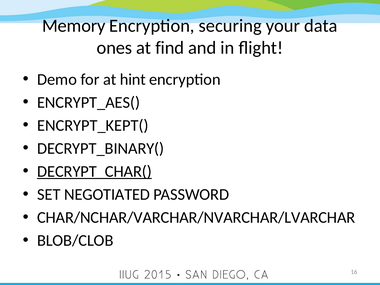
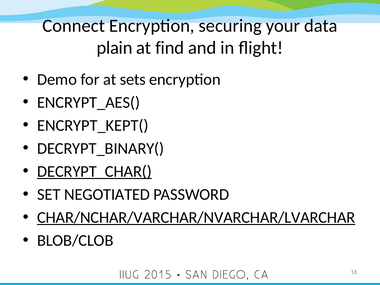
Memory: Memory -> Connect (74, 26)
ones: ones -> plain (114, 48)
hint: hint -> sets (133, 79)
CHAR/NCHAR/VARCHAR/NVARCHAR/LVARCHAR underline: none -> present (196, 218)
